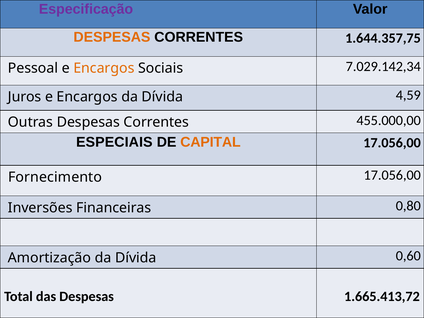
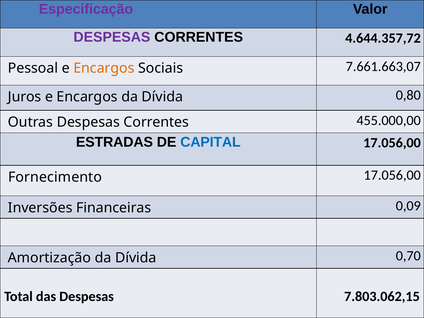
DESPESAS colour: orange -> purple (112, 37)
1.644.357,75: 1.644.357,75 -> 4.644.357,72 (383, 38)
7.029.142,34: 7.029.142,34 -> 7.661.663,07 (383, 66)
4,59: 4,59 -> 0,80 (408, 95)
ESPECIAIS: ESPECIAIS -> ESTRADAS (114, 142)
CAPITAL colour: orange -> blue (210, 142)
0,80: 0,80 -> 0,09 (408, 206)
0,60: 0,60 -> 0,70 (408, 256)
1.665.413,72: 1.665.413,72 -> 7.803.062,15 (382, 296)
